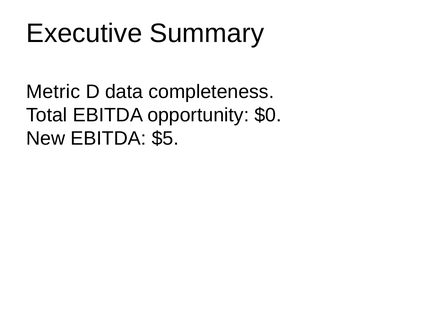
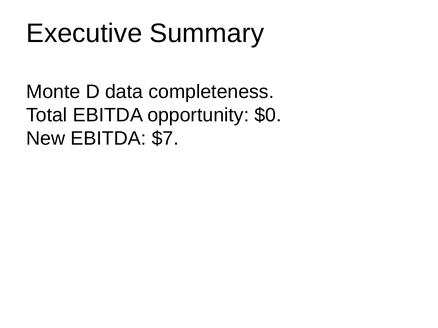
Metric: Metric -> Monte (53, 92)
$5: $5 -> $7 (165, 139)
